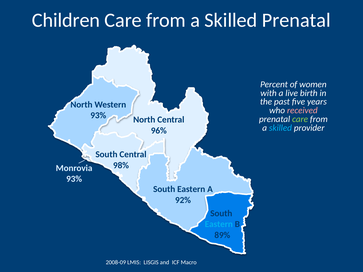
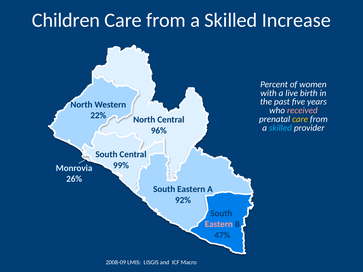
Skilled Prenatal: Prenatal -> Increase (296, 20)
93%: 93% -> 22% (98, 116)
care colour: light green -> yellow (300, 119)
98%: 98% -> 99% (121, 166)
93%: 93% -> 26% (74, 179)
Eastern colour: light blue -> pink (219, 224)
89%: 89% -> 47% (222, 235)
